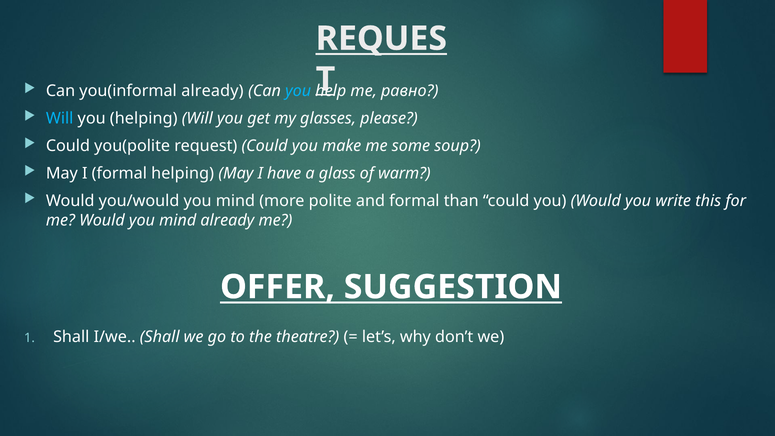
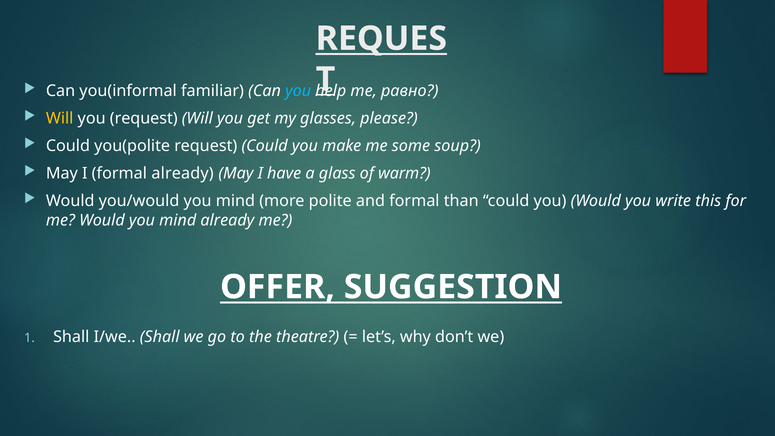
you(informal already: already -> familiar (212, 91)
Will colour: light blue -> yellow (60, 118)
you helping: helping -> request (144, 118)
formal helping: helping -> already (183, 173)
